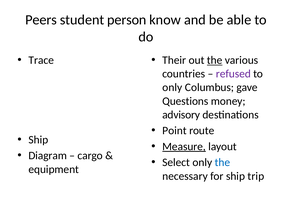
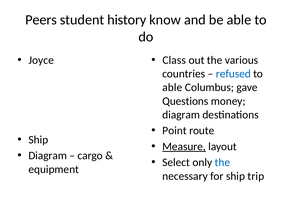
person: person -> history (127, 20)
Trace: Trace -> Joyce (41, 60)
Their: Their -> Class (174, 60)
the underline: present -> none (215, 60)
refused colour: purple -> blue (233, 74)
only: only -> able (172, 87)
advisory: advisory -> diagram (181, 115)
